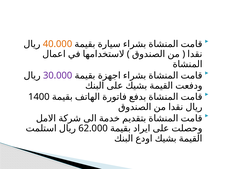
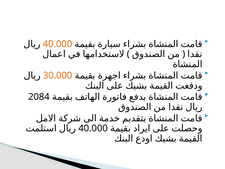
30.000 colour: purple -> orange (58, 75)
1400: 1400 -> 2084 (39, 97)
62.000: 62.000 -> 40.000 (93, 128)
